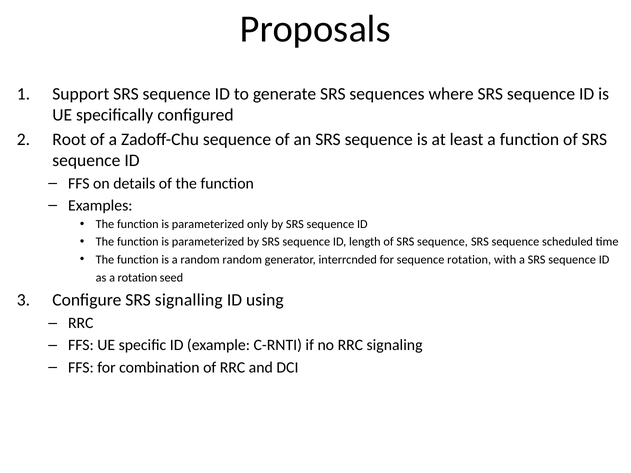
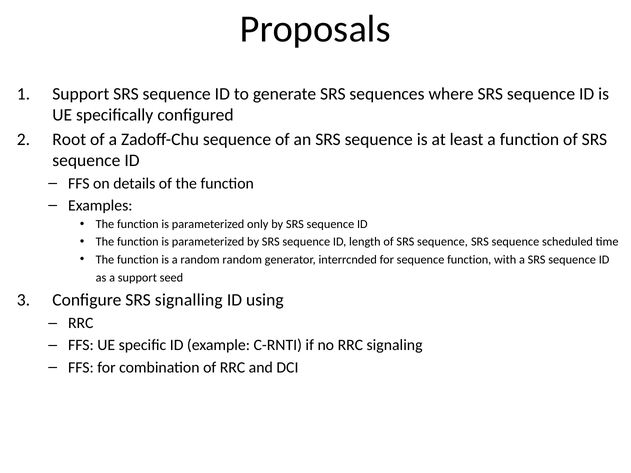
sequence rotation: rotation -> function (469, 260)
a rotation: rotation -> support (137, 278)
